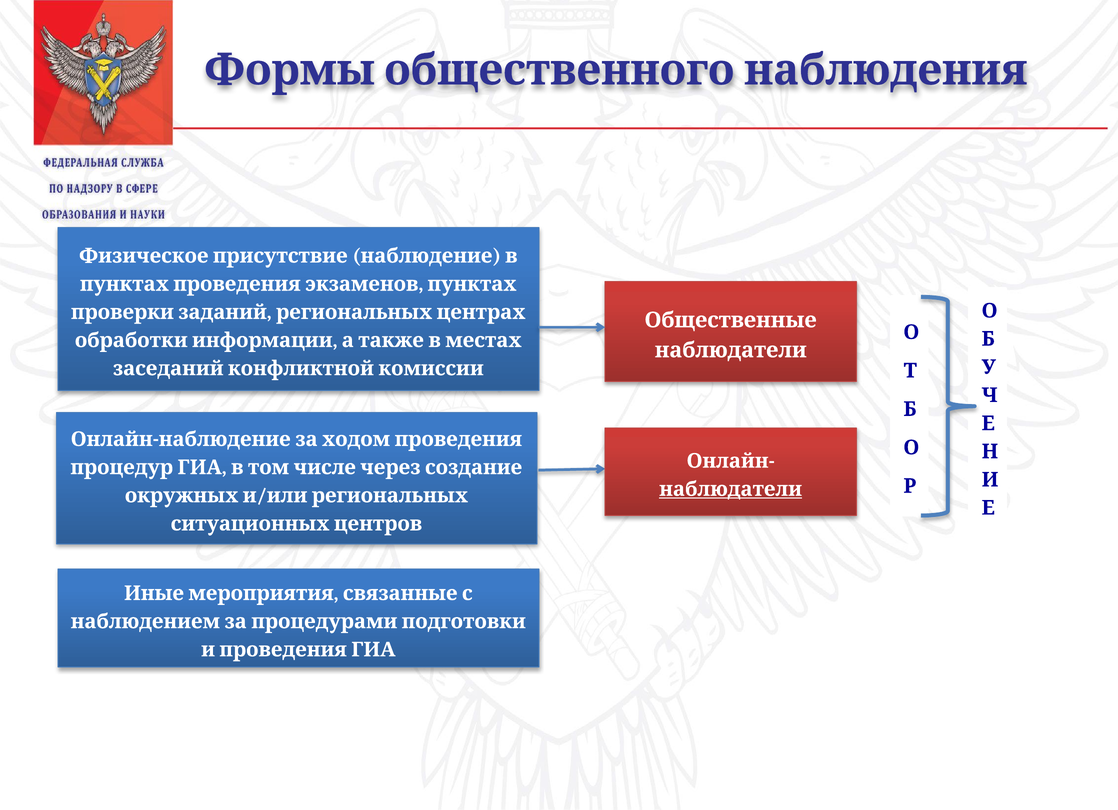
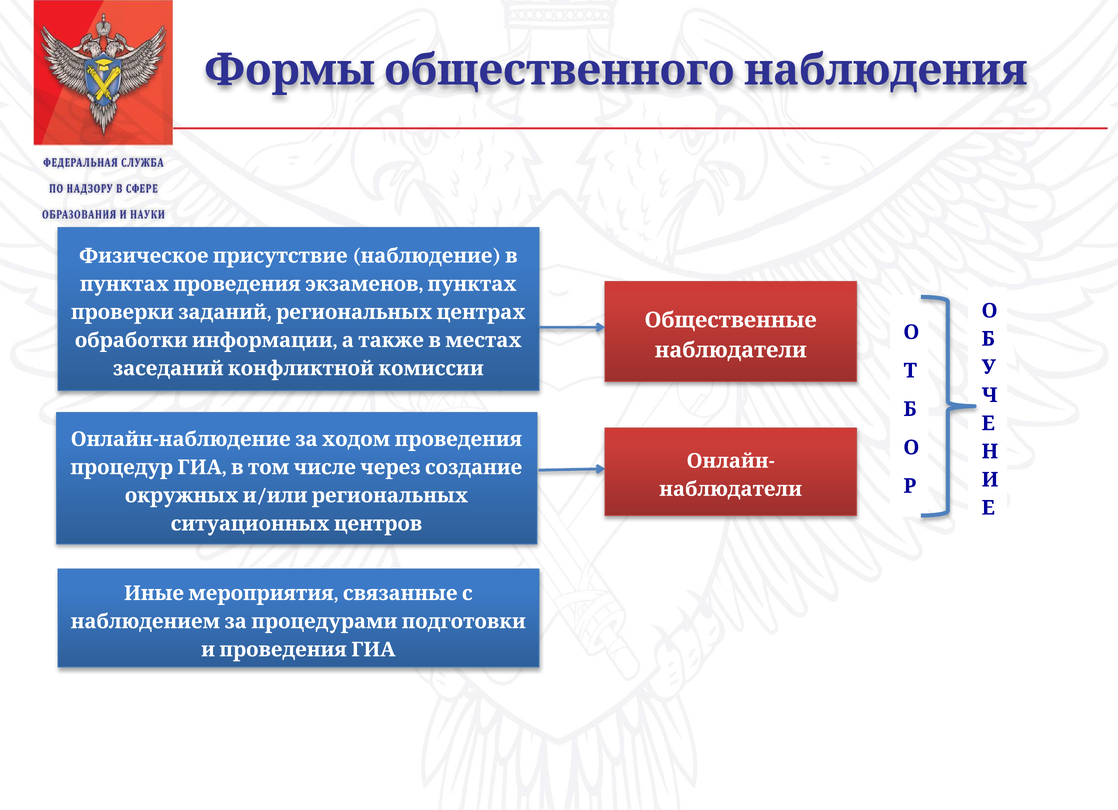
наблюдатели underline: present -> none (731, 489)
